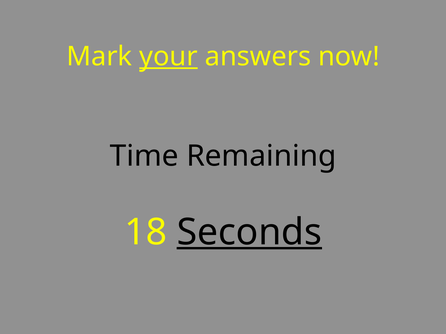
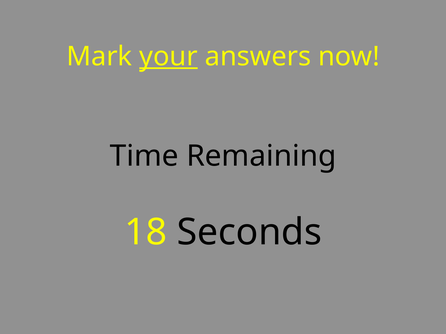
Seconds underline: present -> none (249, 233)
